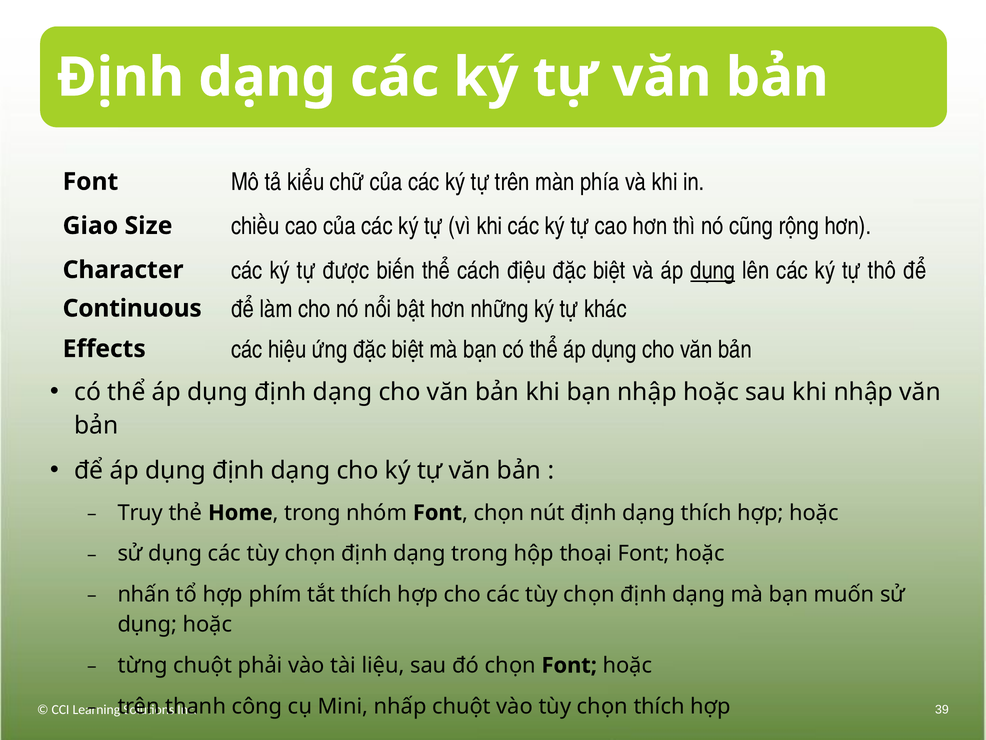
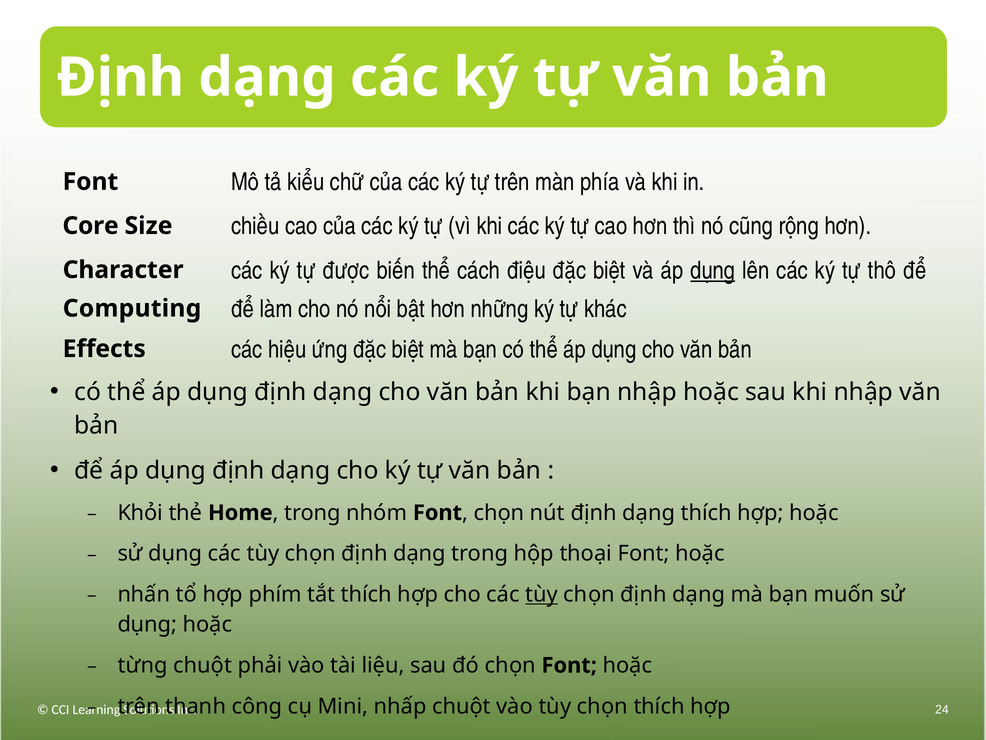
Giao: Giao -> Core (91, 226)
Continuous: Continuous -> Computing (132, 308)
Truy: Truy -> Khỏi (140, 512)
tùy underline: none -> present (542, 594)
39: 39 -> 24 (942, 709)
